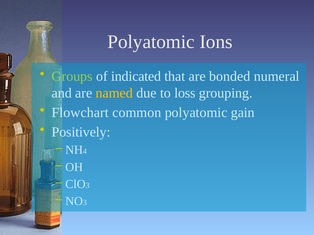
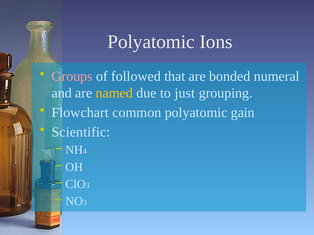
Groups colour: light green -> pink (72, 76)
indicated: indicated -> followed (136, 76)
loss: loss -> just (185, 93)
Positively: Positively -> Scientific (81, 132)
